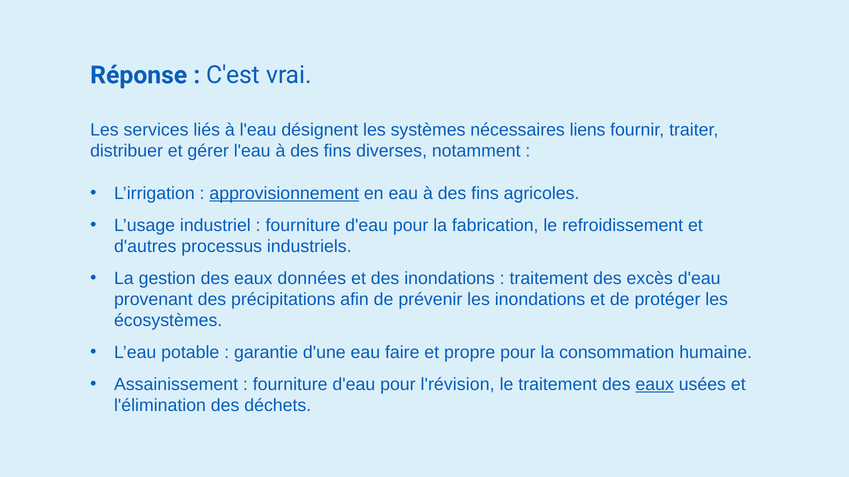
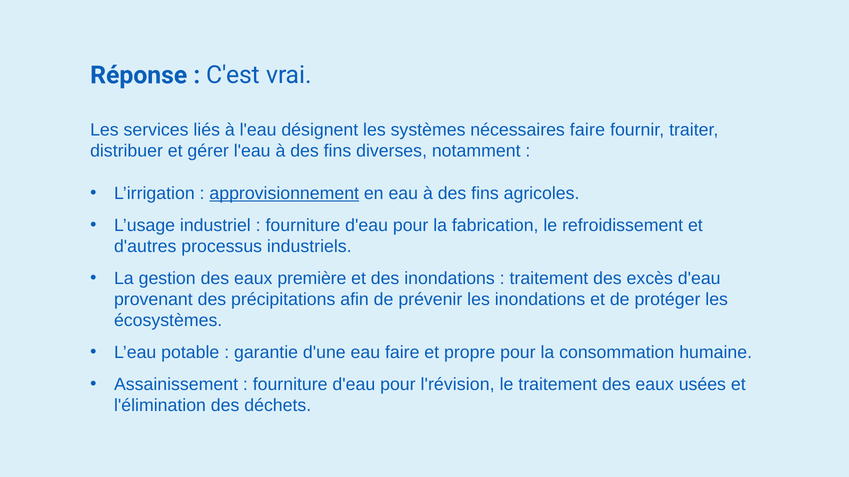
nécessaires liens: liens -> faire (587, 130)
données: données -> première (312, 279)
eaux underline: present -> none (655, 385)
